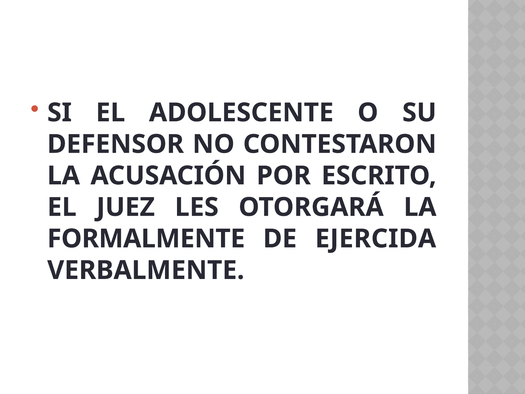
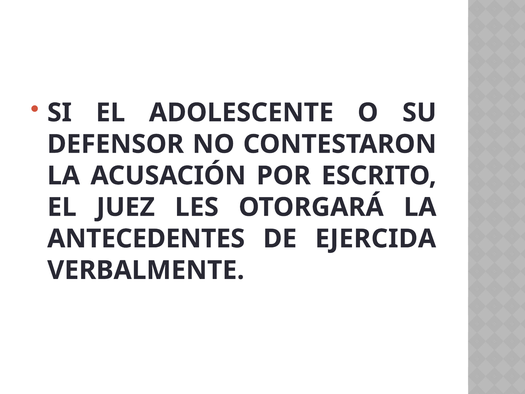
FORMALMENTE: FORMALMENTE -> ANTECEDENTES (146, 239)
